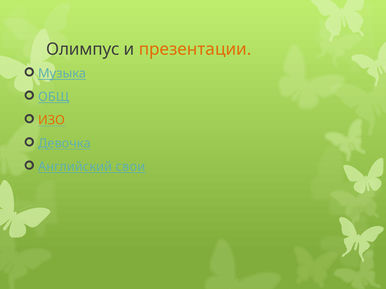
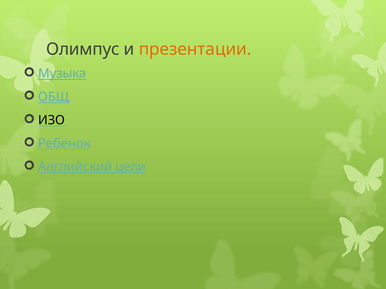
ИЗО colour: orange -> black (52, 120)
Девочка: Девочка -> Ребенок (64, 144)
свои: свои -> цели (131, 167)
